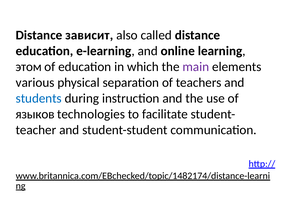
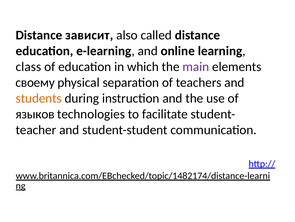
этом: этом -> class (28, 66)
various: various -> своему (35, 82)
students colour: blue -> orange (39, 98)
